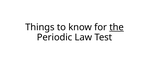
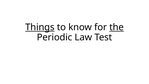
Things underline: none -> present (40, 27)
